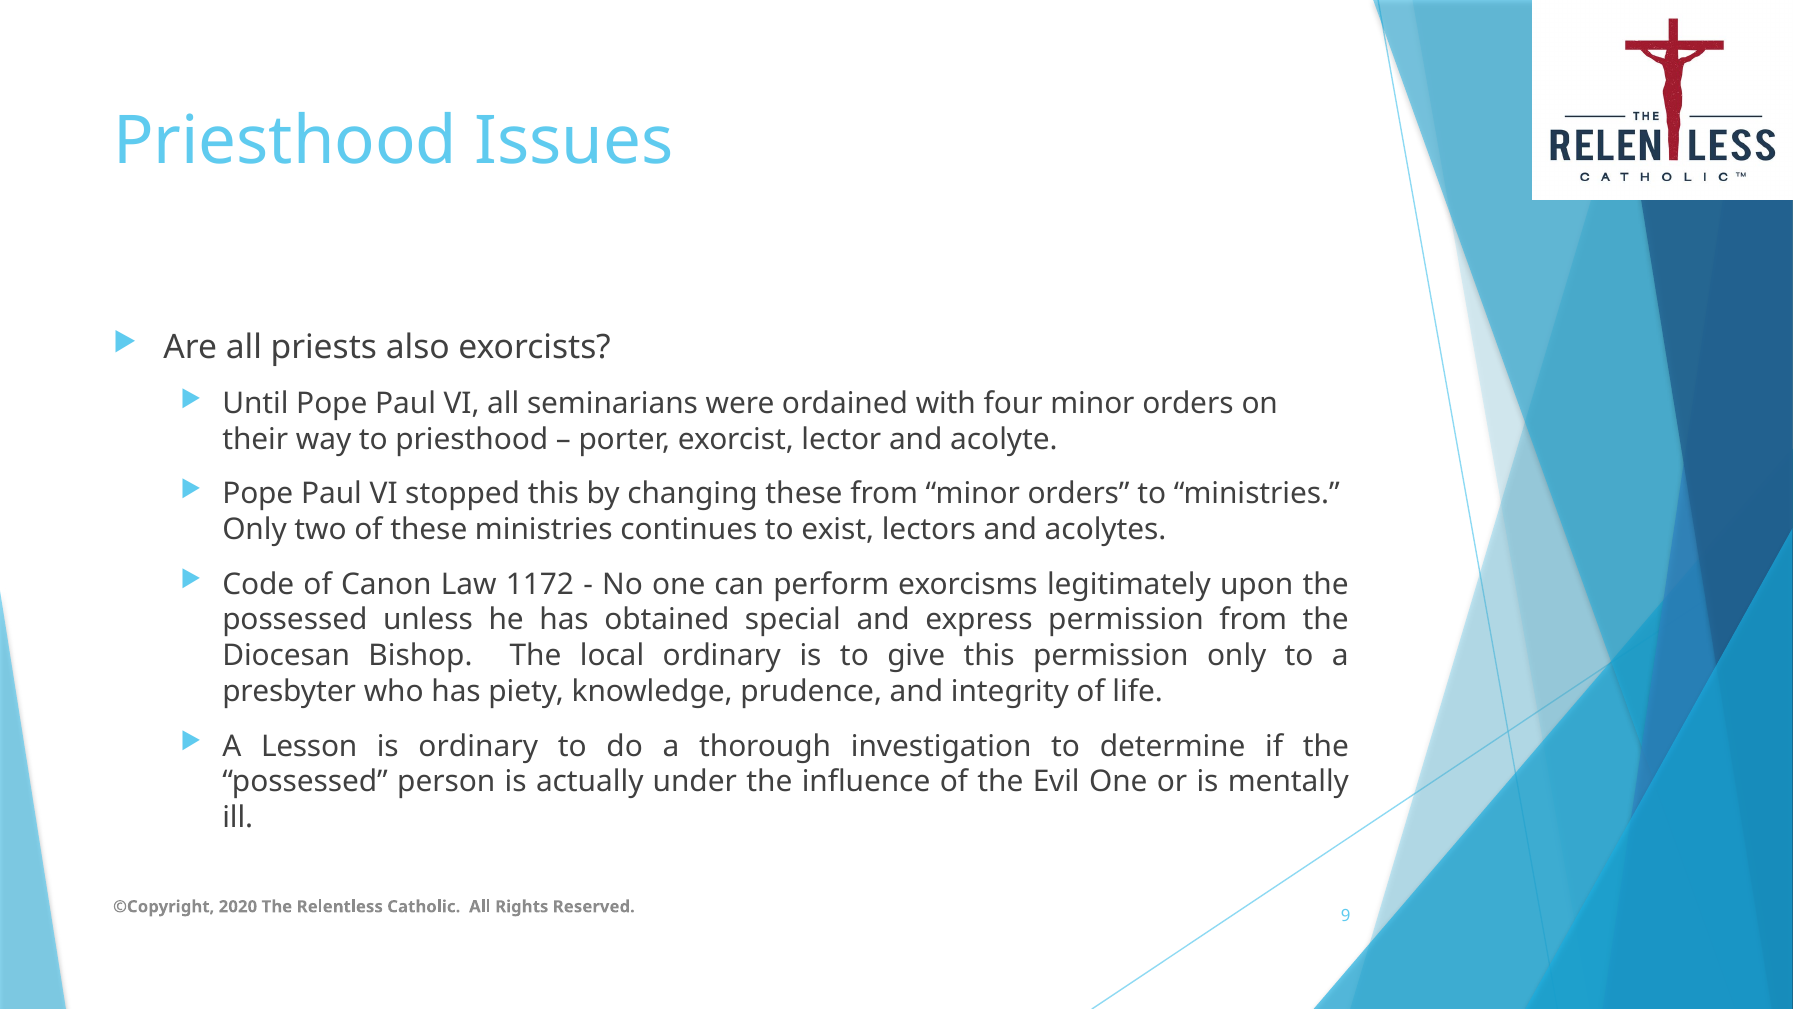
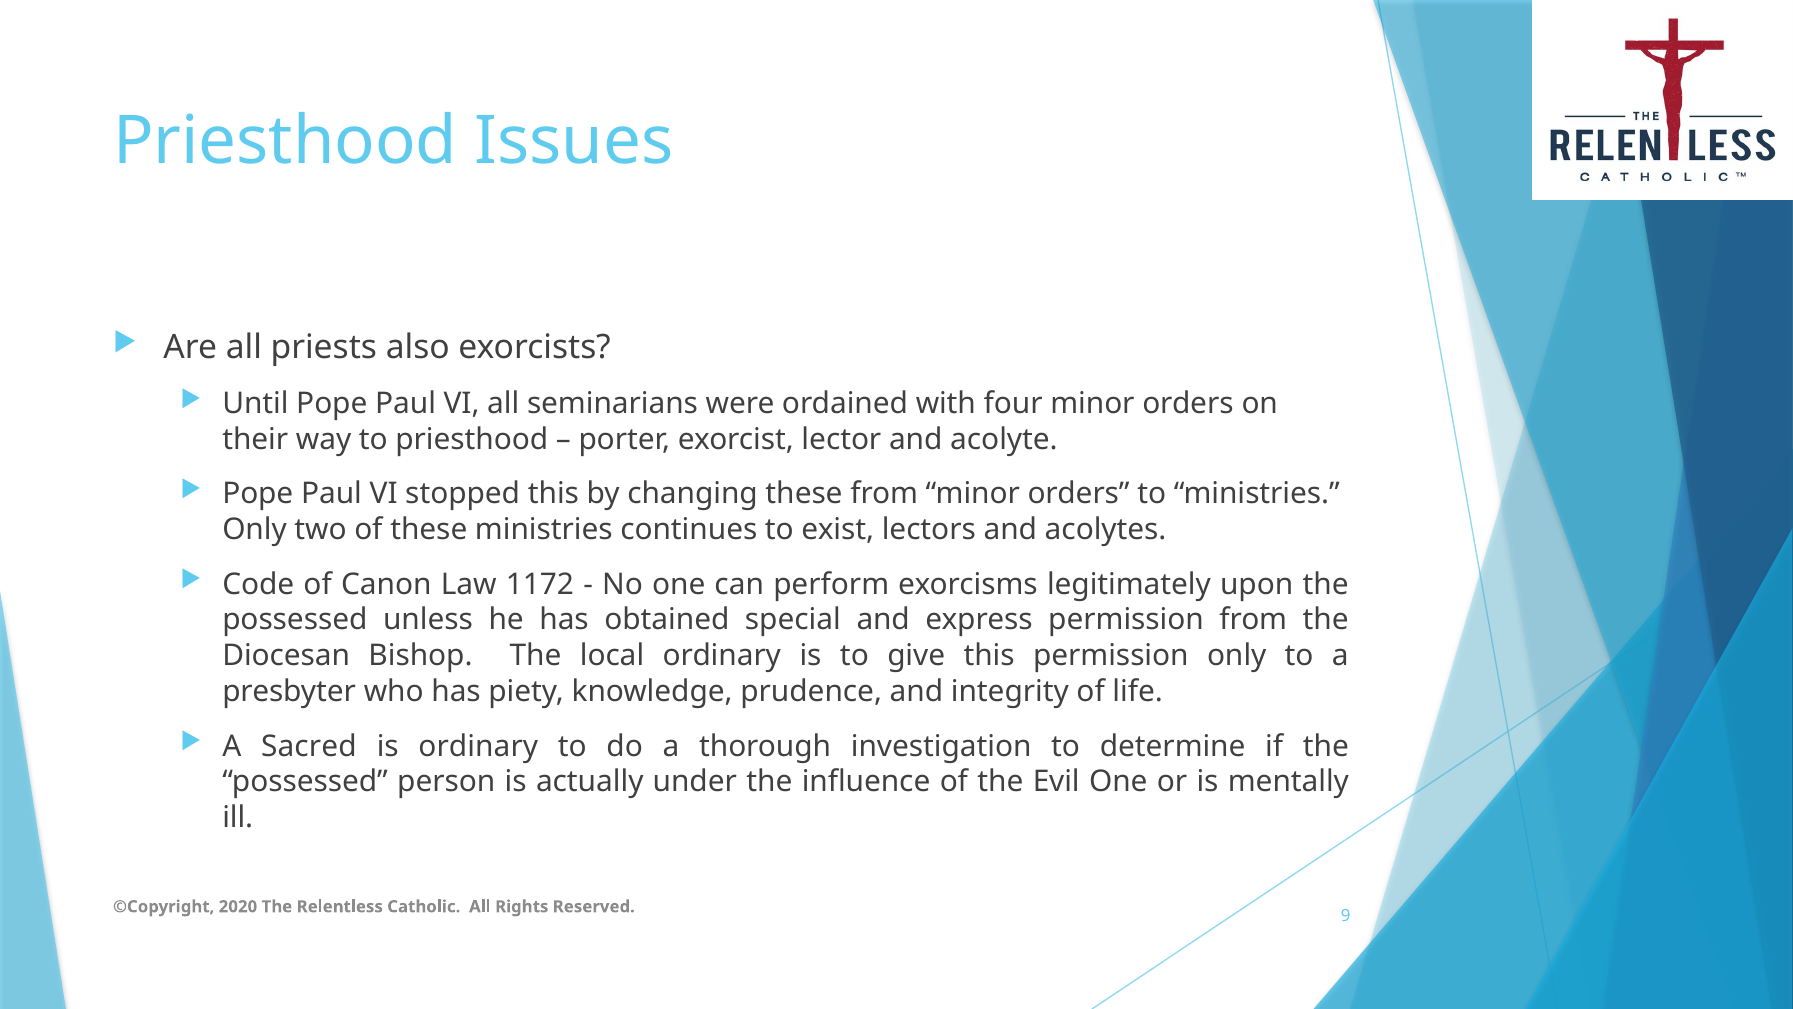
Lesson: Lesson -> Sacred (309, 746)
